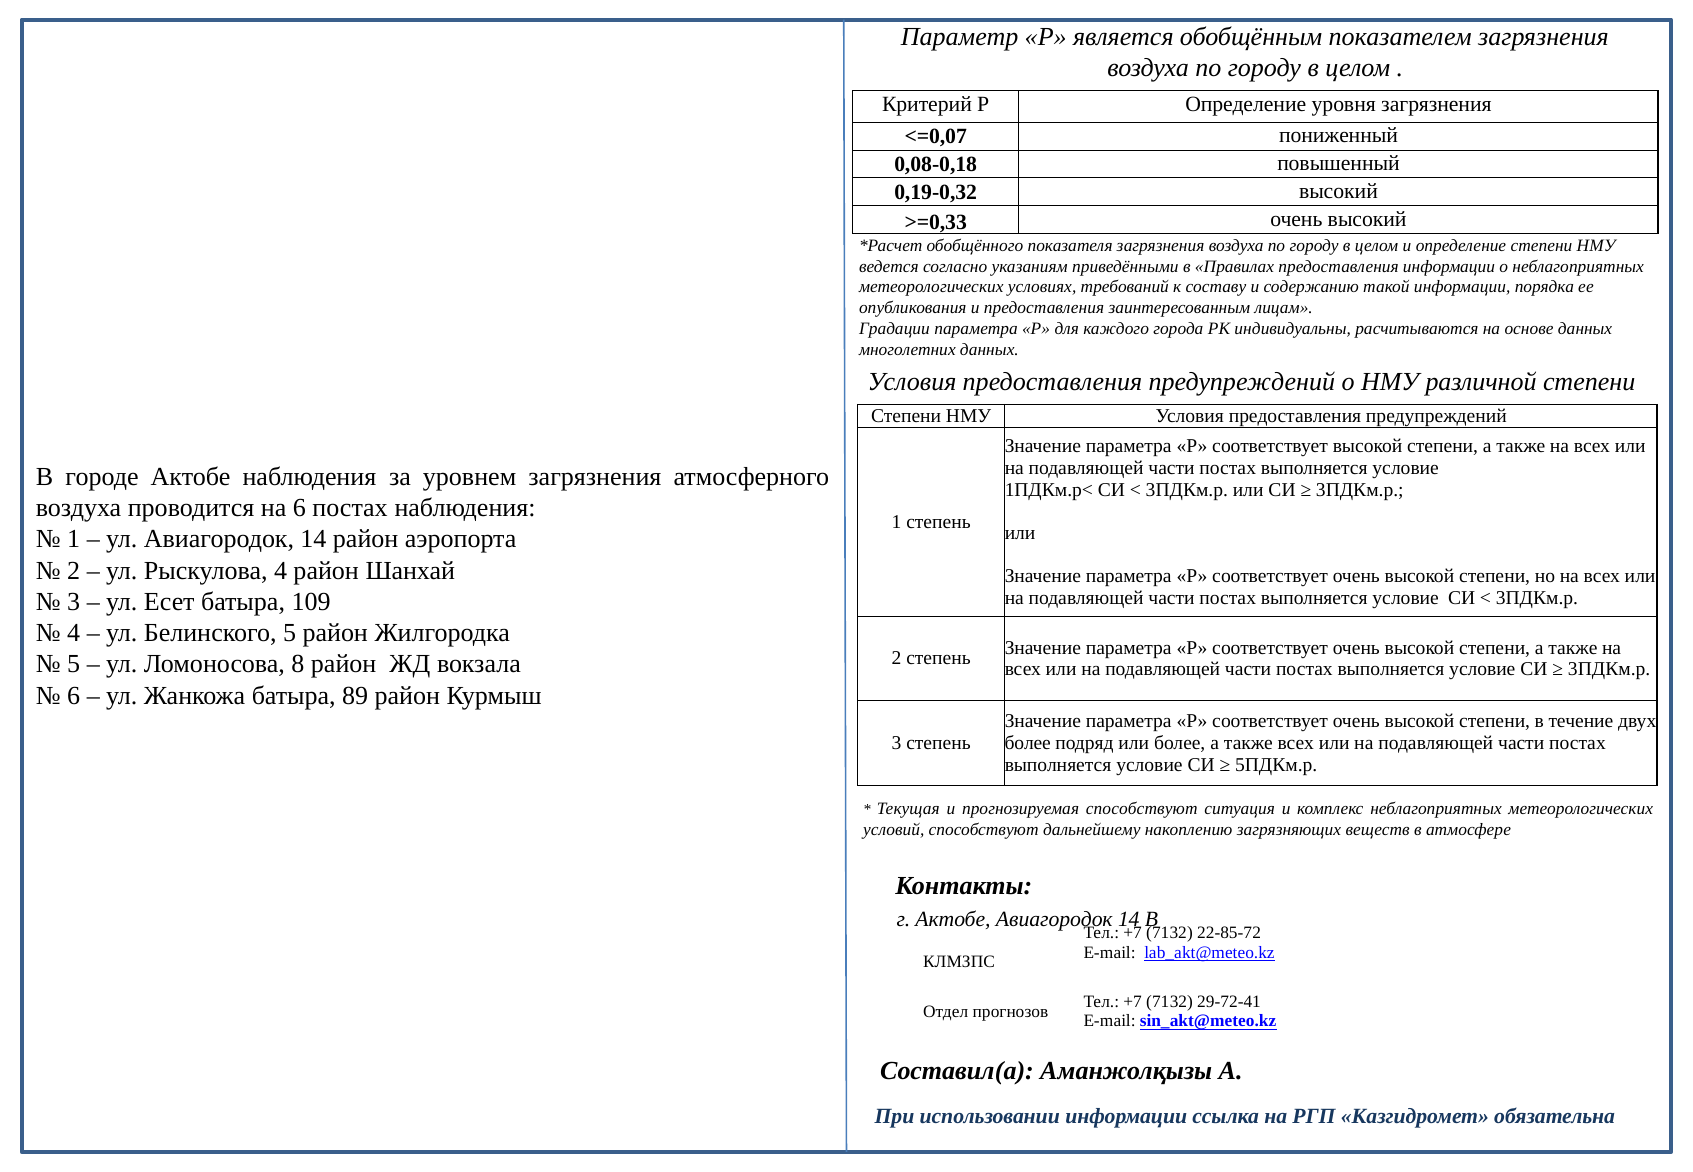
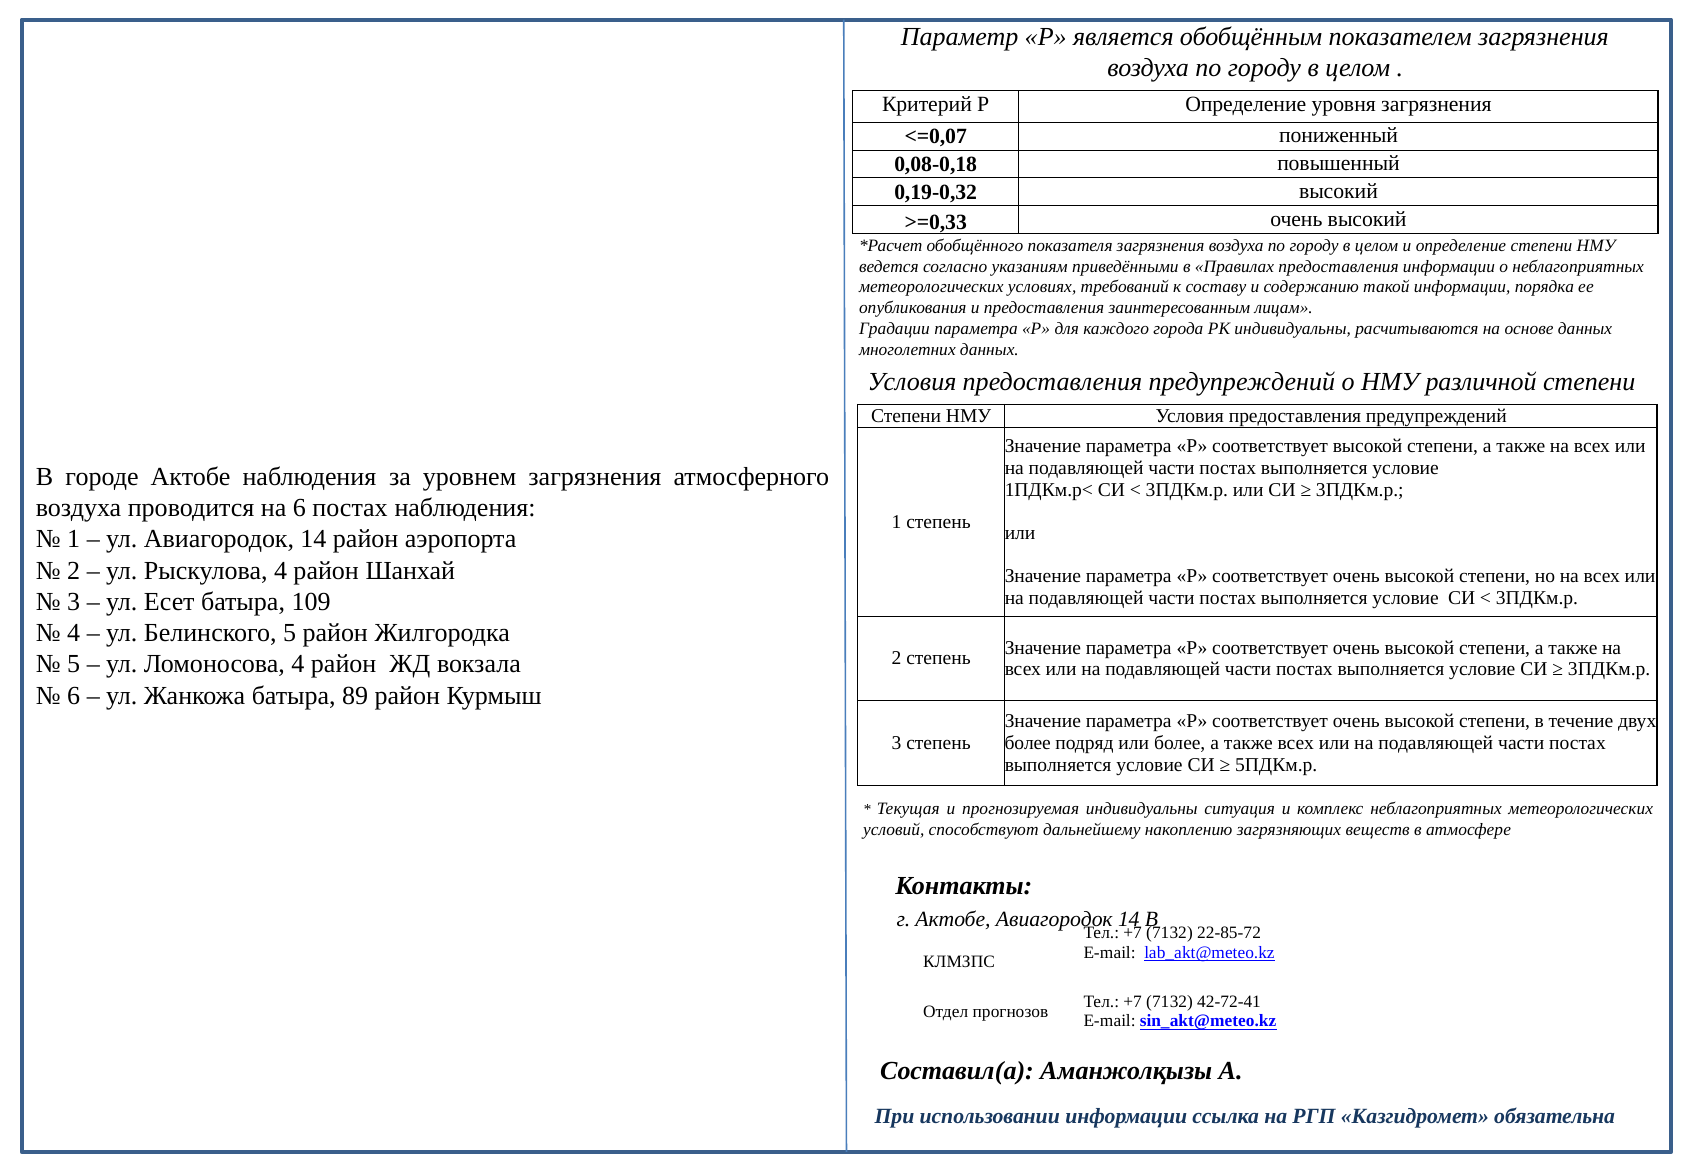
Ломоносова 8: 8 -> 4 (298, 664)
прогнозируемая способствуют: способствуют -> индивидуальны (1142, 809)
29-72-41: 29-72-41 -> 42-72-41 (1229, 1002)
